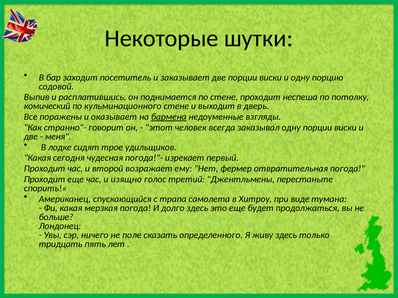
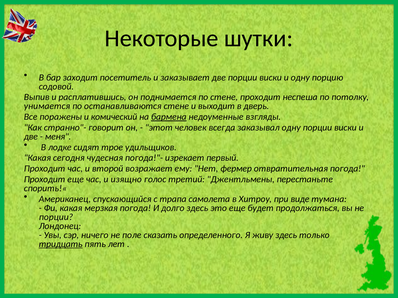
комический: комический -> унимается (47, 106)
кульминационного: кульминационного -> останавливаются (123, 106)
оказывает: оказывает -> комический (114, 117)
больше: больше -> порции (56, 217)
тридцать underline: none -> present (61, 244)
